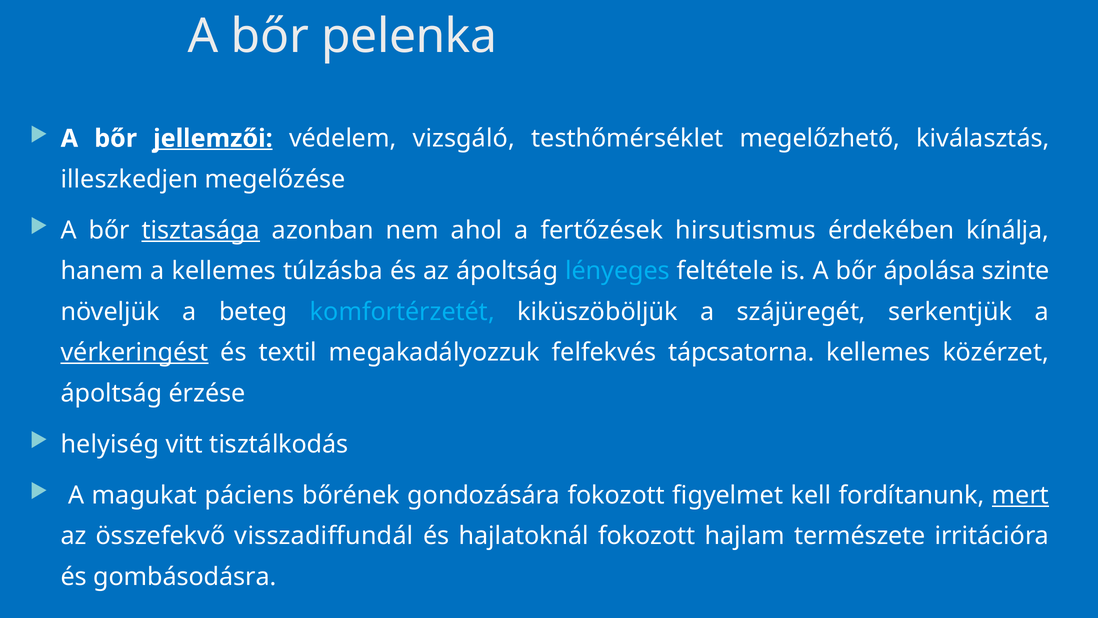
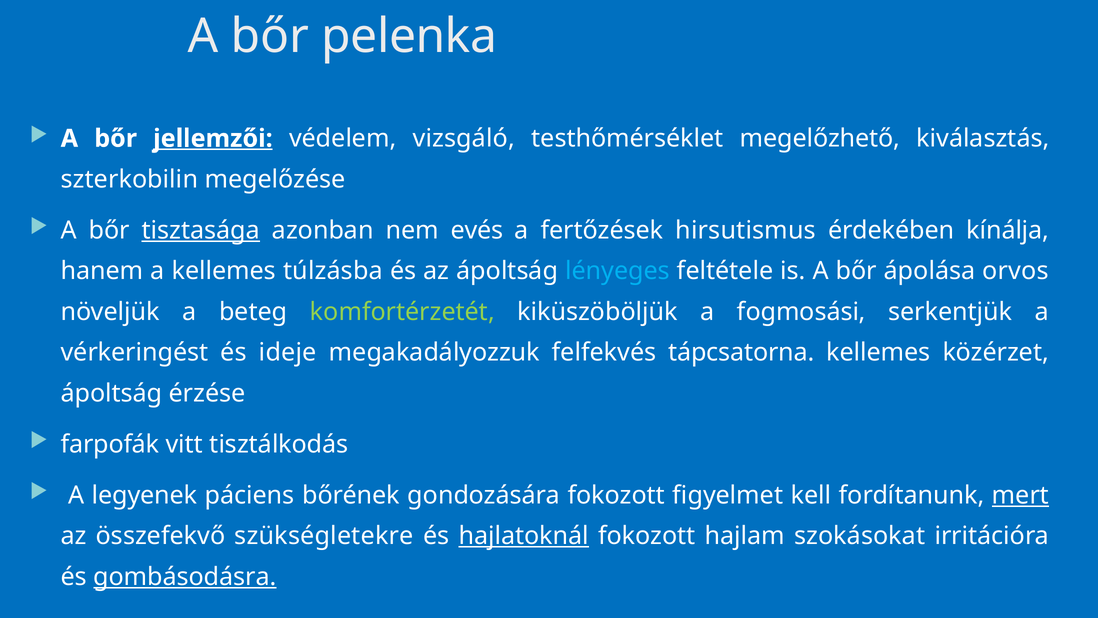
illeszkedjen: illeszkedjen -> szterkobilin (129, 179)
ahol: ahol -> evés (477, 230)
szinte: szinte -> orvos (1015, 271)
komfortérzetét colour: light blue -> light green (402, 312)
szájüregét: szájüregét -> fogmosási (801, 312)
vérkeringést underline: present -> none (135, 352)
textil: textil -> ideje (288, 352)
helyiség: helyiség -> farpofák (110, 444)
magukat: magukat -> legyenek (145, 495)
visszadiffundál: visszadiffundál -> szükségletekre (324, 536)
hajlatoknál underline: none -> present (524, 536)
természete: természete -> szokásokat (860, 536)
gombásodásra underline: none -> present (185, 576)
